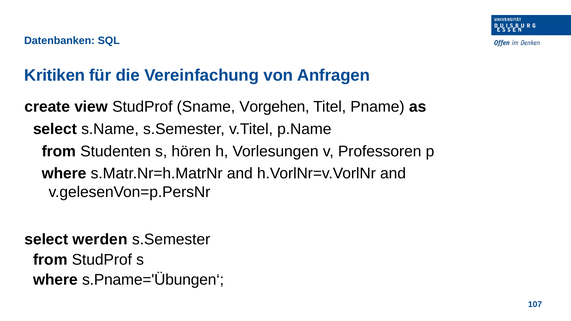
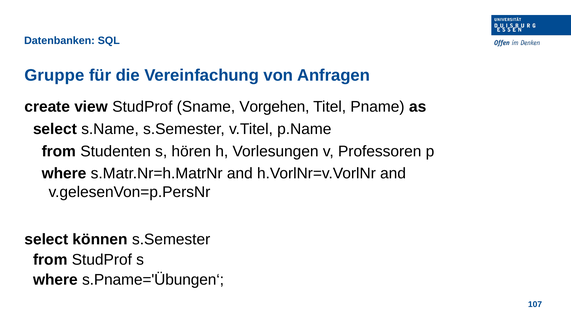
Kritiken: Kritiken -> Gruppe (54, 75)
werden: werden -> können (100, 240)
